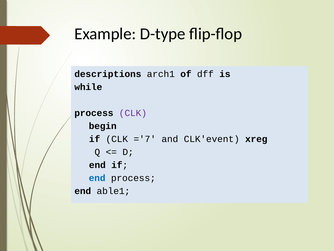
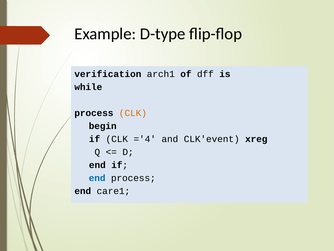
descriptions: descriptions -> verification (108, 74)
CLK colour: purple -> orange (133, 113)
='7: ='7 -> ='4 (145, 139)
able1: able1 -> care1 (113, 191)
